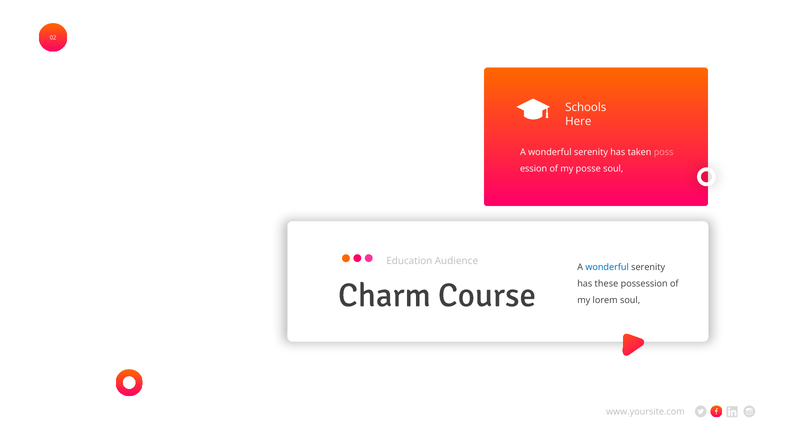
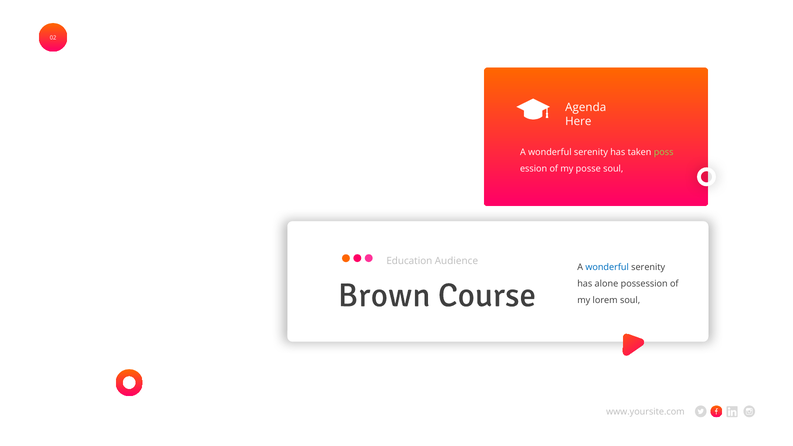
Schools: Schools -> Agenda (586, 108)
poss colour: pink -> light green (664, 152)
these: these -> alone (606, 284)
Charm: Charm -> Brown (384, 295)
